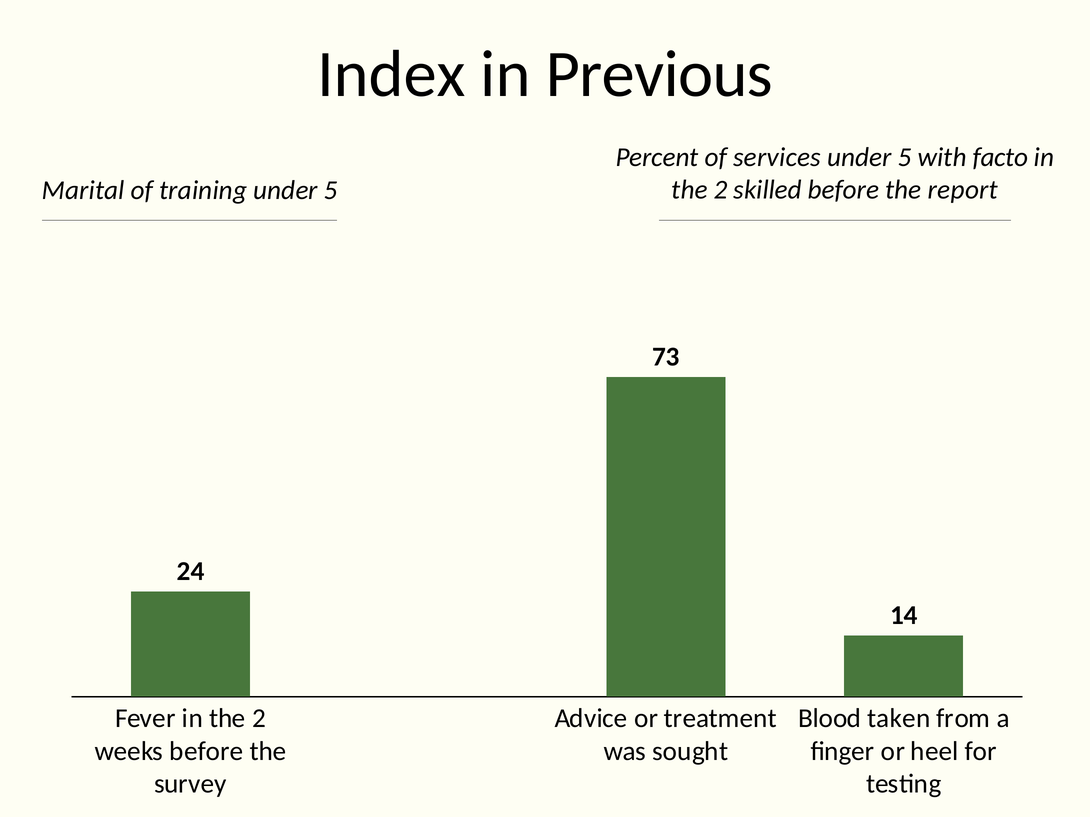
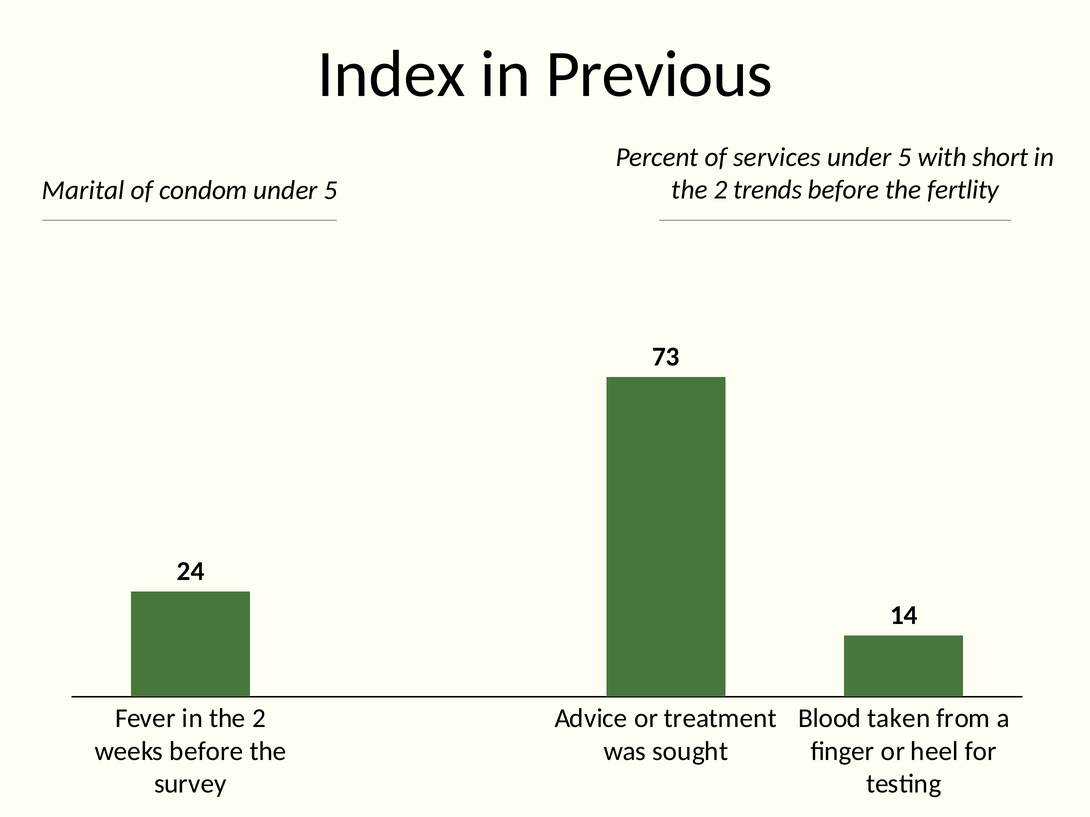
facto: facto -> short (1000, 157)
skilled: skilled -> trends (768, 190)
report: report -> fertlity (963, 190)
training: training -> condom (203, 190)
